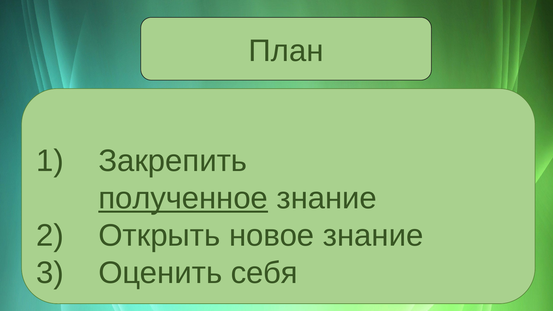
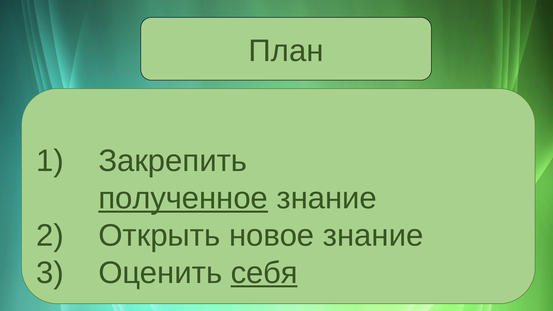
себя underline: none -> present (264, 273)
